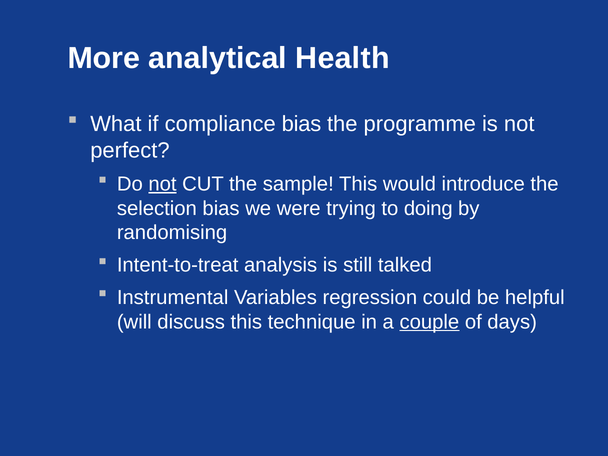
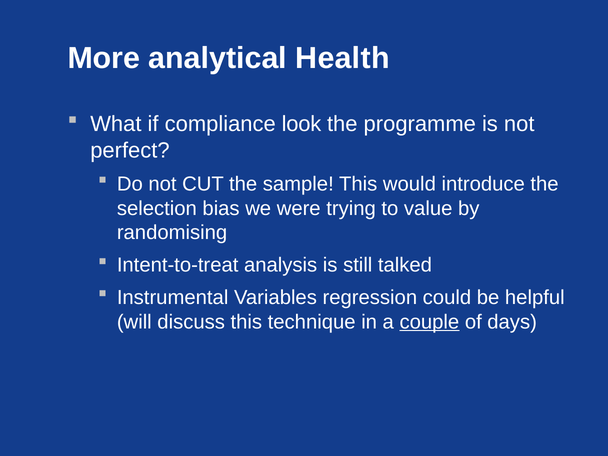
compliance bias: bias -> look (301, 124)
not underline: present -> none (162, 184)
doing: doing -> value (428, 208)
